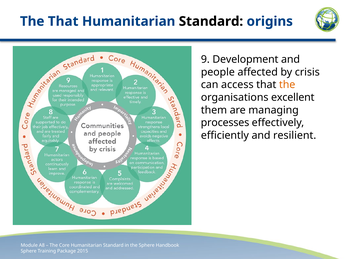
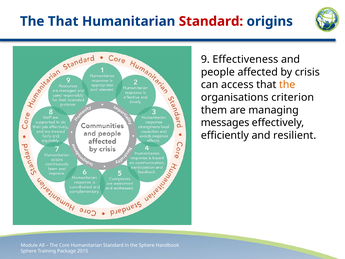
Standard colour: black -> red (211, 21)
Development: Development -> Effectiveness (245, 59)
excellent: excellent -> criterion (293, 97)
processes: processes -> messages (225, 123)
